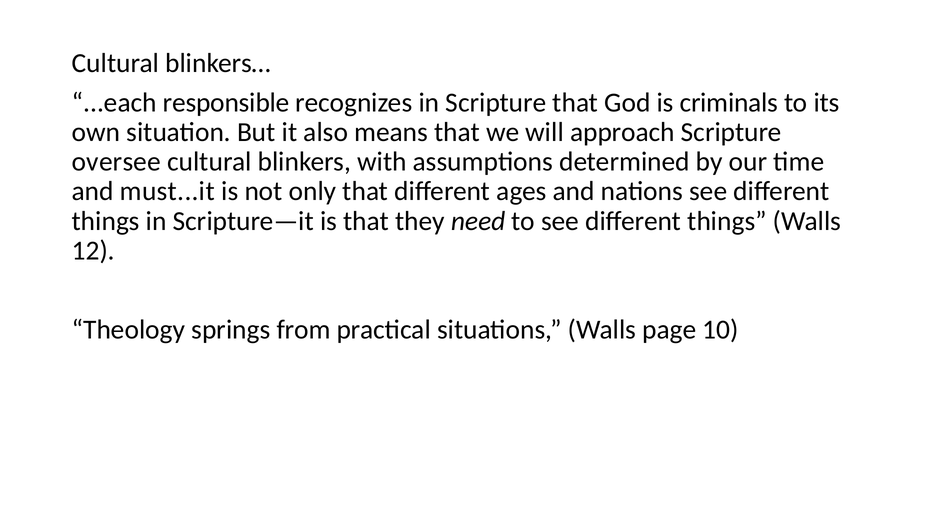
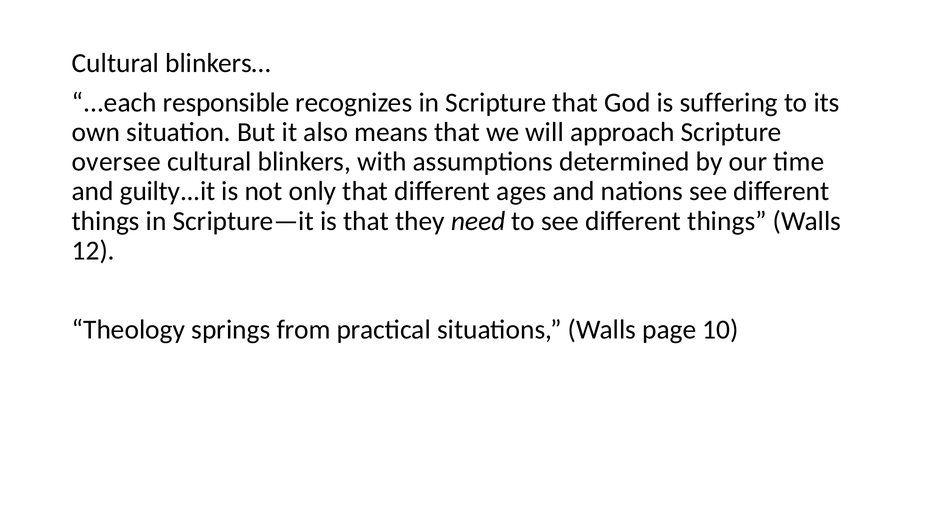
criminals: criminals -> suffering (729, 102)
must...it: must...it -> guilty...it (168, 191)
